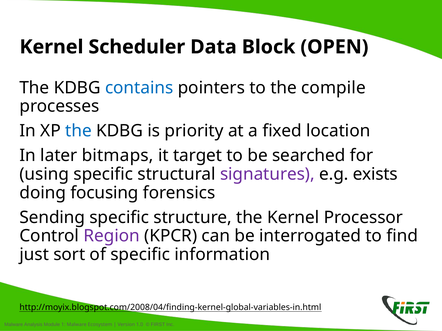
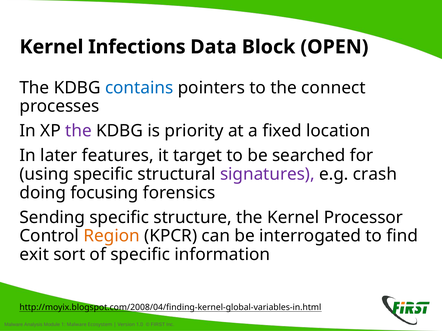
Scheduler: Scheduler -> Infections (137, 47)
compile: compile -> connect (334, 88)
the colour: blue -> purple (78, 131)
bitmaps: bitmaps -> features (118, 156)
exists: exists -> crash (375, 174)
Region colour: purple -> orange (112, 236)
just: just -> exit (34, 255)
